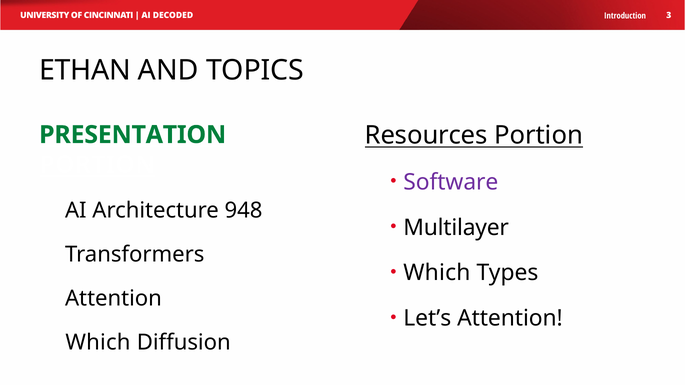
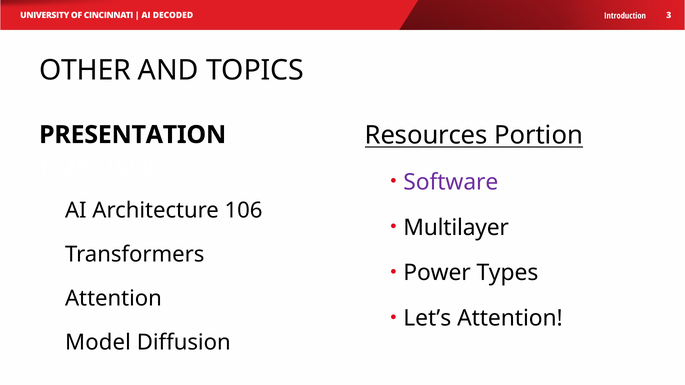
ETHAN: ETHAN -> OTHER (85, 70)
PRESENTATION colour: green -> black (133, 135)
948: 948 -> 106 (244, 210)
Which: Which -> Power (437, 273)
Which: Which -> Model (98, 343)
